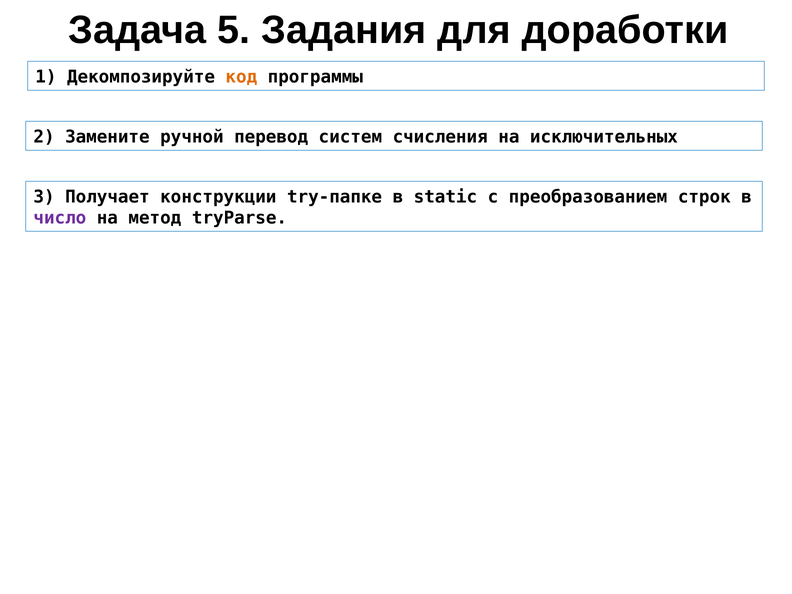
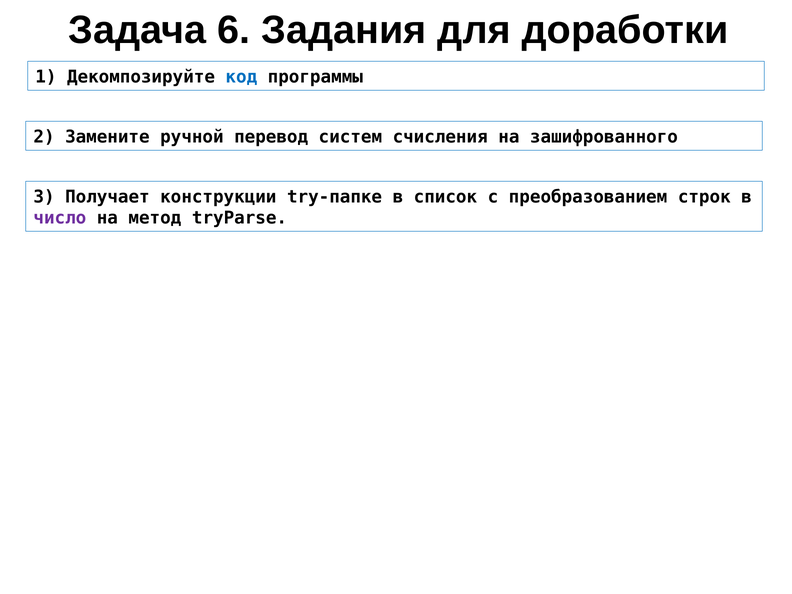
5: 5 -> 6 (234, 30)
код colour: orange -> blue (241, 77)
исключительных: исключительных -> зашифрованного (604, 137)
static: static -> список (445, 197)
